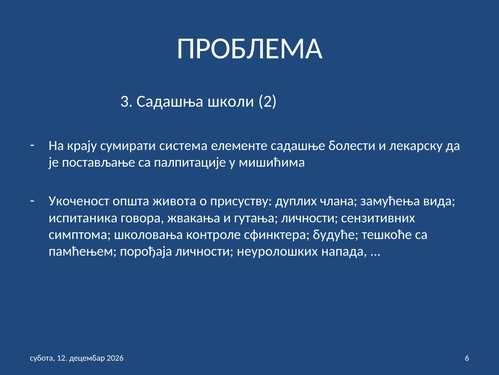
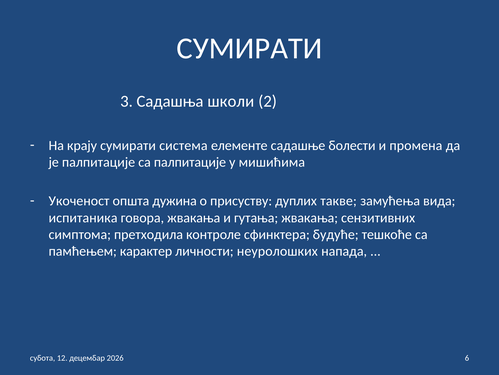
ПРОБЛЕМА: ПРОБЛЕМА -> СУМИРАТИ (249, 48)
лекарску: лекарску -> промена (416, 145)
је постављање: постављање -> палпитације (99, 162)
живота: живота -> дужина (175, 201)
члана: члана -> такве (339, 201)
гутања личности: личности -> жвакања (310, 217)
школовања: школовања -> претходила (149, 234)
порођаја: порођаја -> карактер (146, 251)
